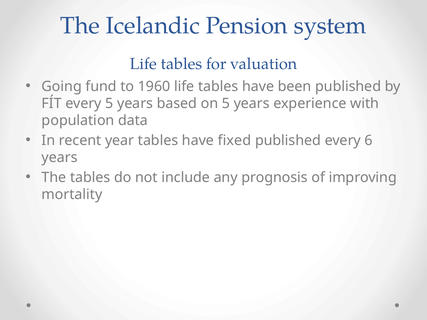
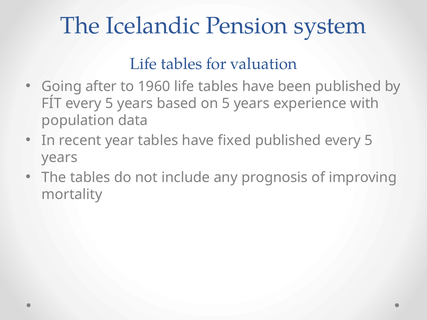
fund: fund -> after (101, 86)
published every 6: 6 -> 5 (369, 140)
